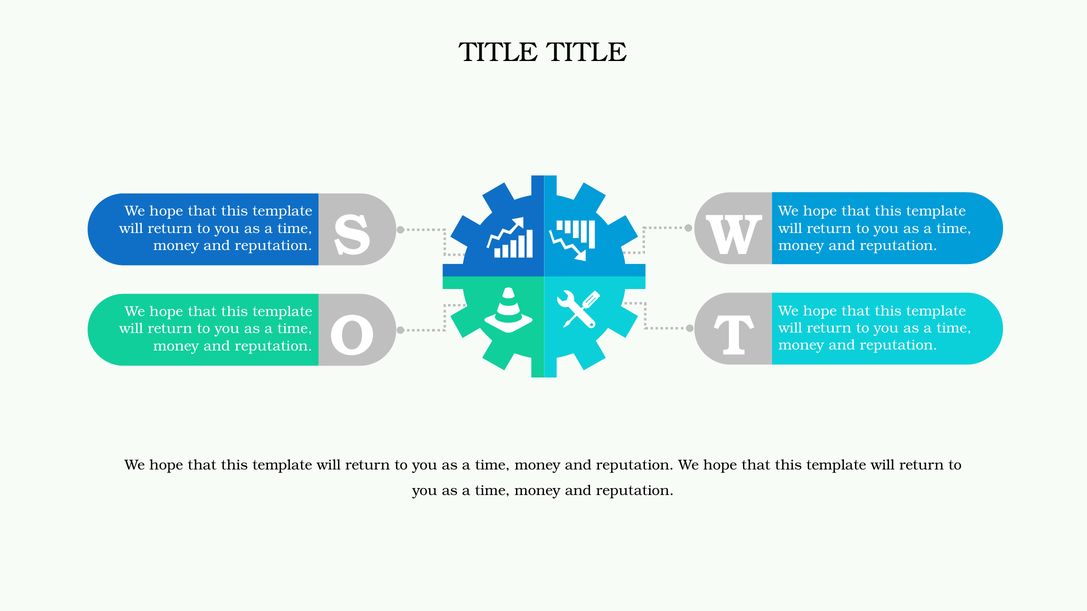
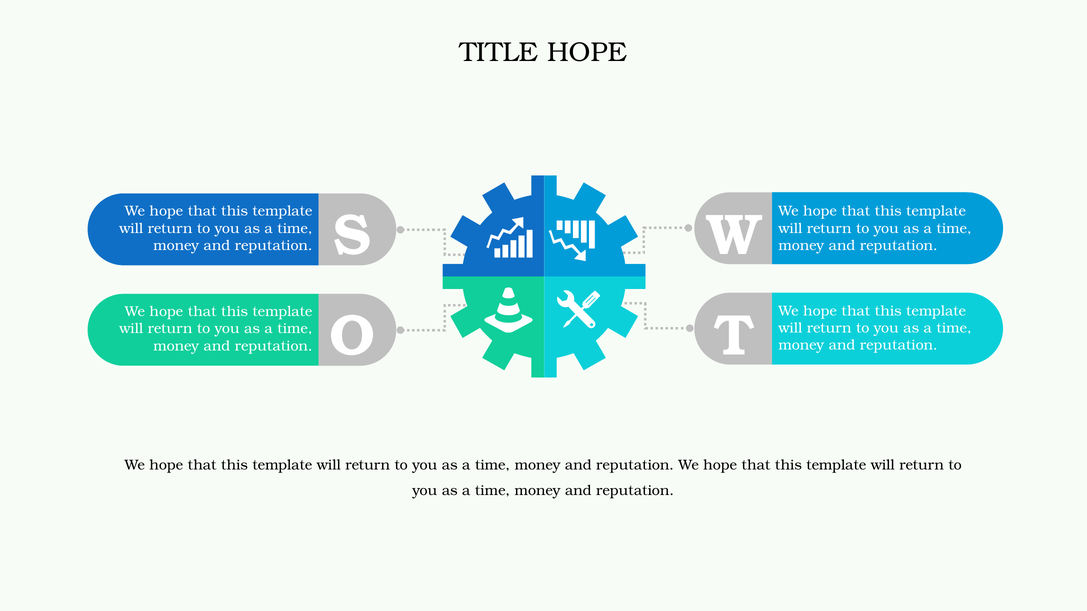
TITLE TITLE: TITLE -> HOPE (587, 52)
